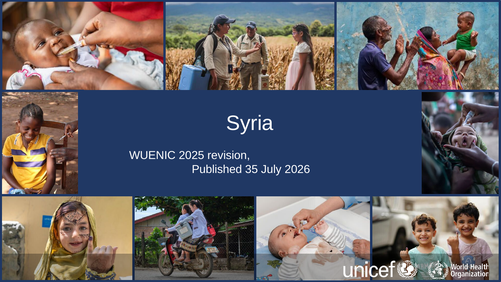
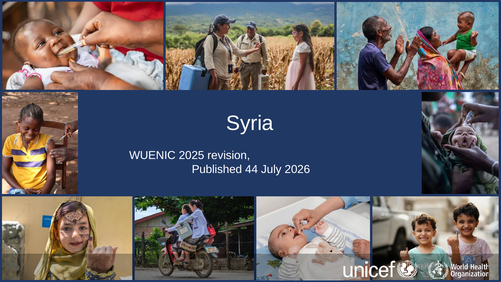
35: 35 -> 44 (252, 169)
